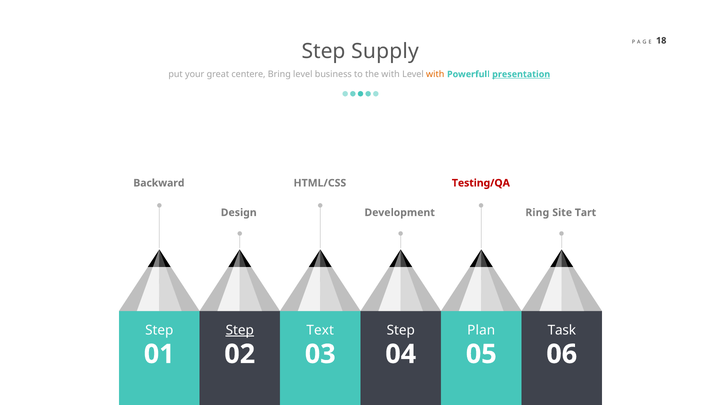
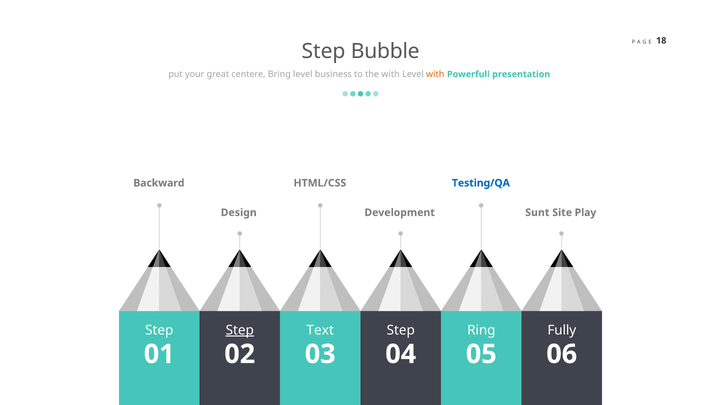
Supply: Supply -> Bubble (385, 51)
presentation underline: present -> none (521, 74)
Testing/QA colour: red -> blue (481, 183)
Ring: Ring -> Sunt (537, 213)
Tart: Tart -> Play (586, 213)
Plan: Plan -> Ring (481, 331)
Task: Task -> Fully (562, 331)
